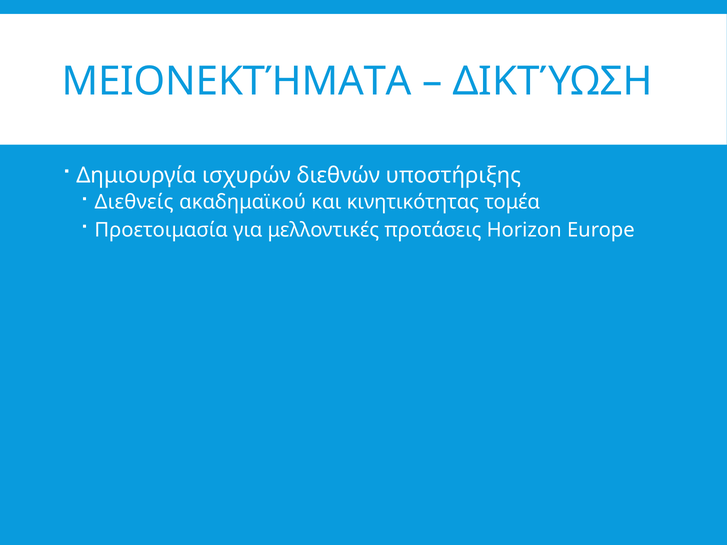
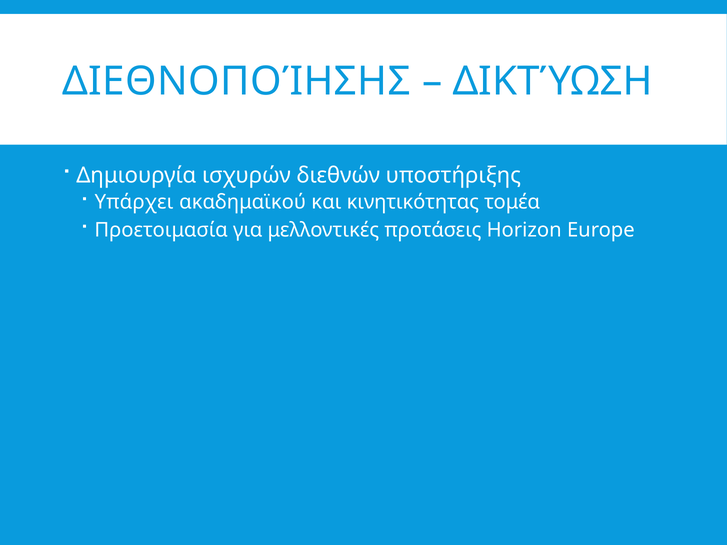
ΜΕΙΟΝΕΚΤΉΜΑΤΑ: ΜΕΙΟΝΕΚΤΉΜΑΤΑ -> ΔΙΕΘΝΟΠΟΊΗΣΗΣ (236, 82)
Διεθνείς: Διεθνείς -> Υπάρχει (134, 202)
